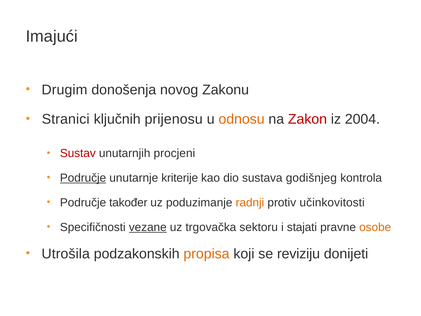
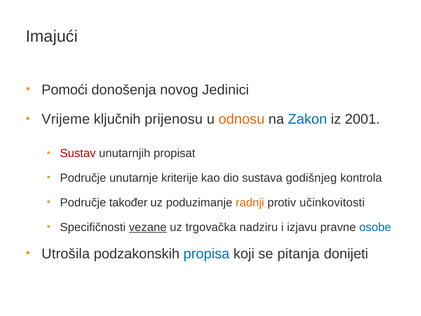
Drugim: Drugim -> Pomoći (65, 90)
Zakonu: Zakonu -> Jedinici (226, 90)
Stranici: Stranici -> Vrijeme (66, 119)
Zakon colour: red -> blue (307, 119)
2004: 2004 -> 2001 (362, 119)
procjeni: procjeni -> propisat (174, 153)
Područje underline: present -> none (83, 178)
sektoru: sektoru -> nadziru (259, 227)
stajati: stajati -> izjavu (302, 227)
osobe colour: orange -> blue (375, 227)
propisa colour: orange -> blue (207, 254)
reviziju: reviziju -> pitanja (298, 254)
